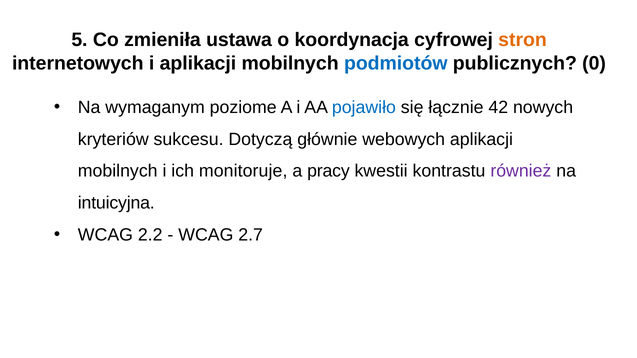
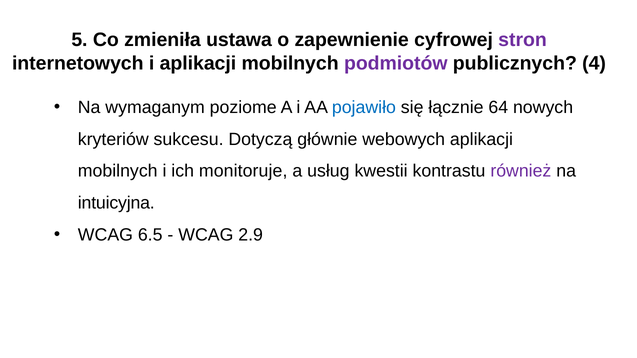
koordynacja: koordynacja -> zapewnienie (352, 40)
stron colour: orange -> purple (523, 40)
podmiotów colour: blue -> purple (396, 63)
0: 0 -> 4 (594, 63)
42: 42 -> 64 (498, 108)
pracy: pracy -> usług (328, 171)
2.2: 2.2 -> 6.5 (150, 235)
2.7: 2.7 -> 2.9 (251, 235)
